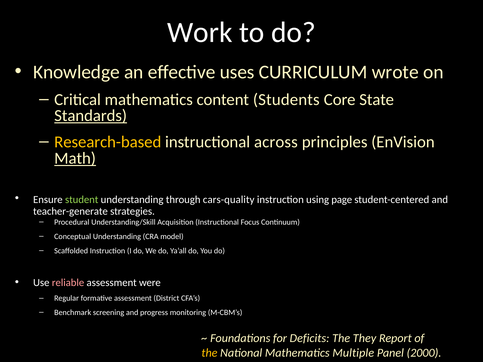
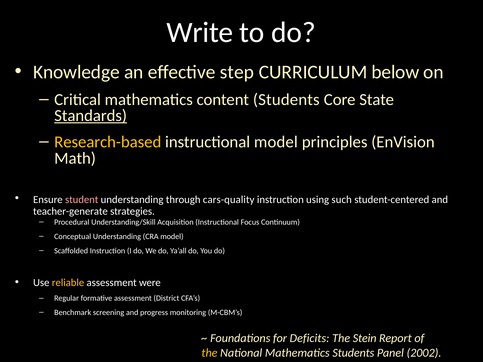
Work: Work -> Write (200, 32)
uses: uses -> step (237, 72)
wrote: wrote -> below (395, 72)
instructional across: across -> model (276, 142)
Math underline: present -> none (75, 158)
student colour: light green -> pink (82, 200)
page: page -> such (342, 200)
reliable colour: pink -> yellow (68, 283)
They: They -> Stein (365, 339)
Mathematics Multiple: Multiple -> Students (353, 353)
2000: 2000 -> 2002 (424, 353)
